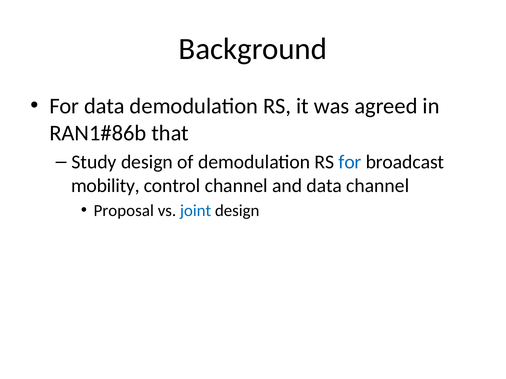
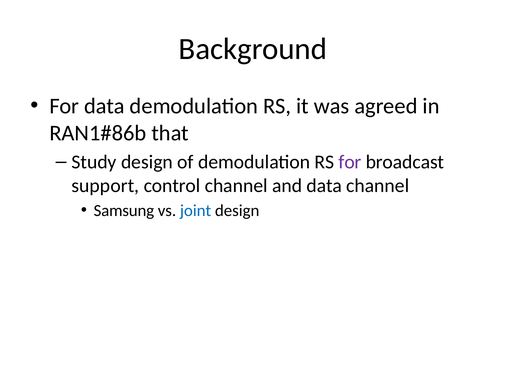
for colour: blue -> purple (350, 162)
mobility: mobility -> support (105, 186)
Proposal: Proposal -> Samsung (124, 211)
